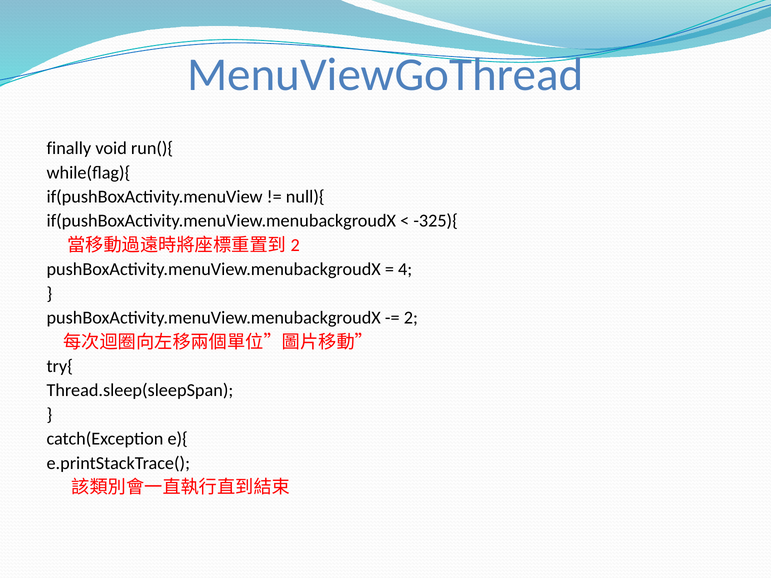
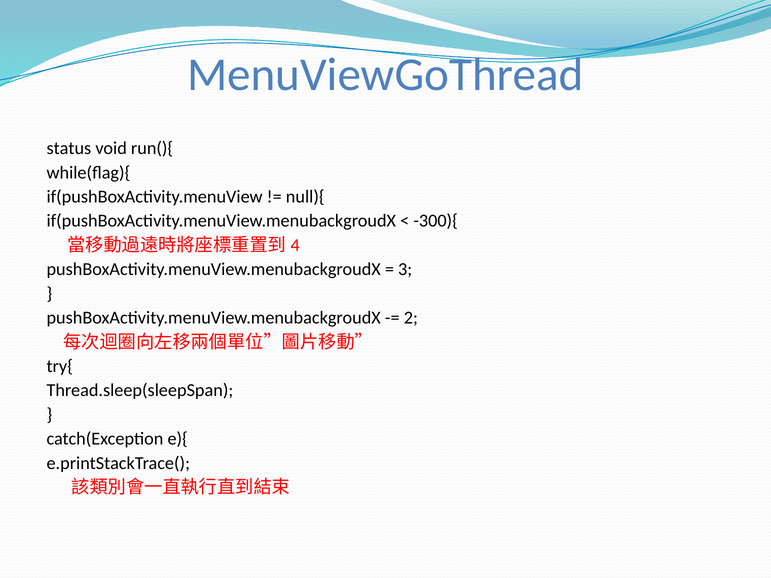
finally: finally -> status (69, 148)
-325){: -325){ -> -300){ (436, 221)
2: 2 -> 4 (295, 245)
4: 4 -> 3 (405, 270)
